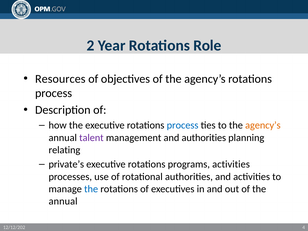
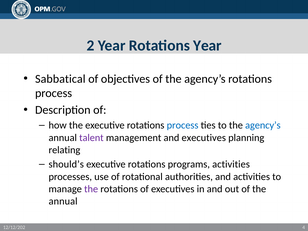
Rotations Role: Role -> Year (207, 45)
Resources: Resources -> Sabbatical (60, 79)
agency’s colour: orange -> blue (263, 125)
and authorities: authorities -> executives (204, 138)
private’s: private’s -> should’s (66, 164)
the colour: blue -> purple (91, 189)
